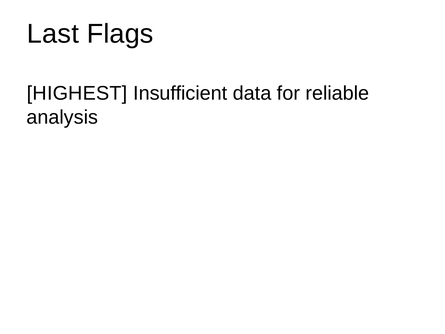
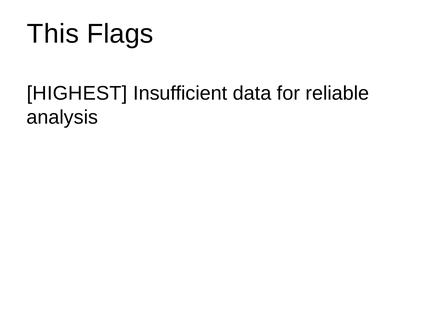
Last: Last -> This (53, 34)
